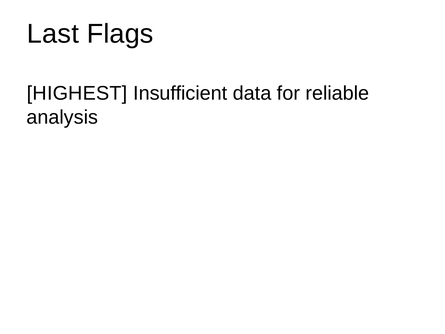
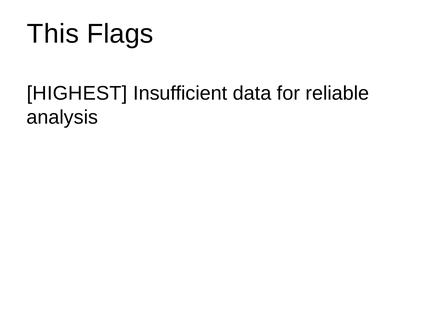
Last: Last -> This (53, 34)
